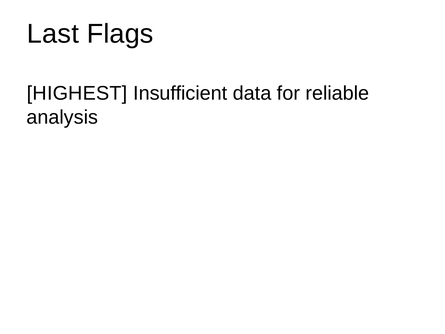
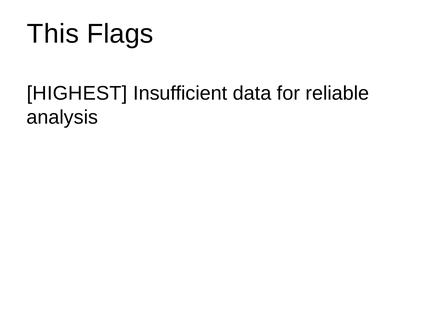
Last: Last -> This (53, 34)
